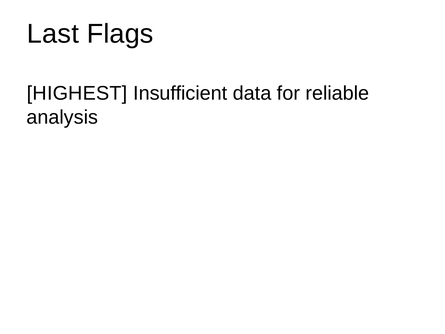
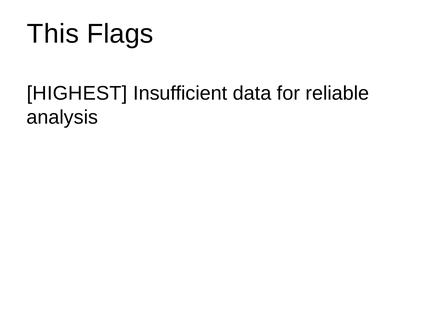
Last: Last -> This (53, 34)
